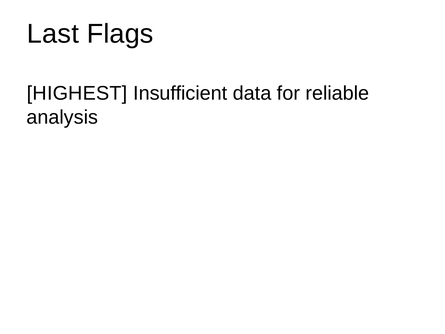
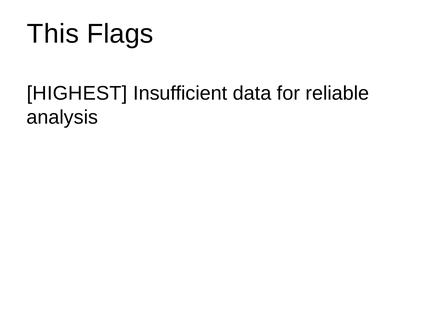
Last: Last -> This (53, 34)
